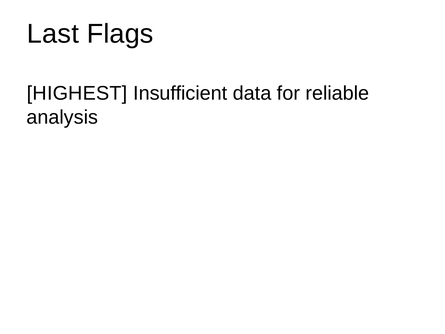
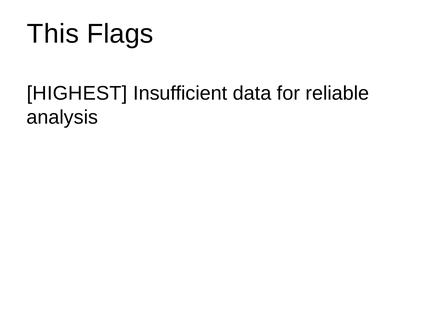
Last: Last -> This (53, 34)
